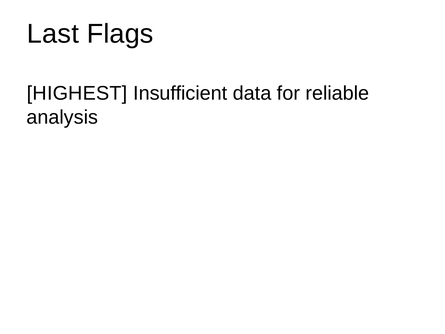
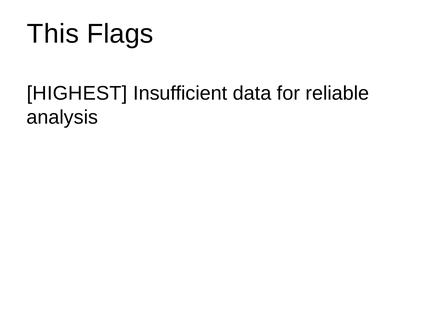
Last: Last -> This (53, 34)
